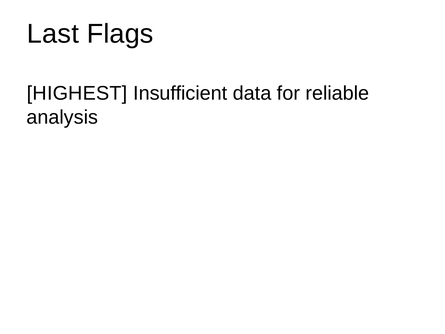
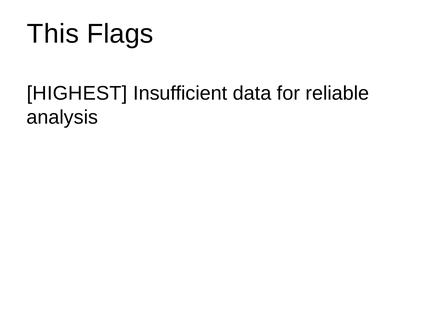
Last: Last -> This (53, 34)
